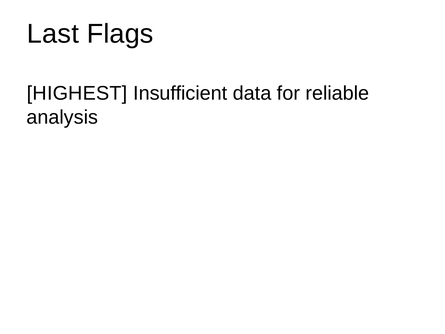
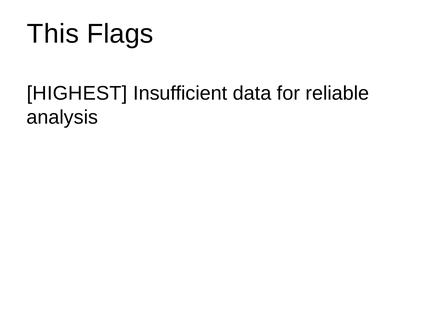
Last: Last -> This (53, 34)
